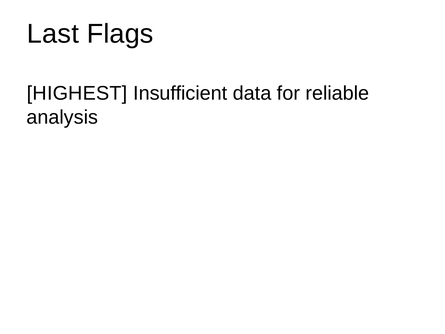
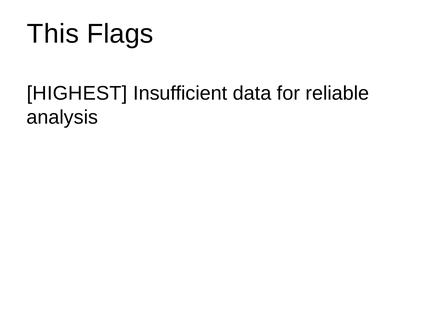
Last: Last -> This (53, 34)
